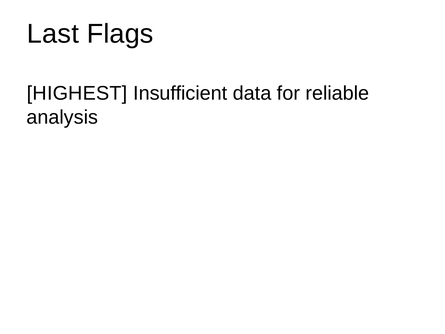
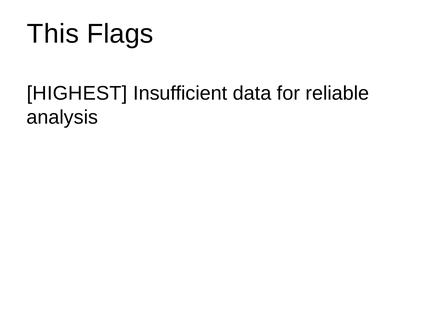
Last: Last -> This (53, 34)
